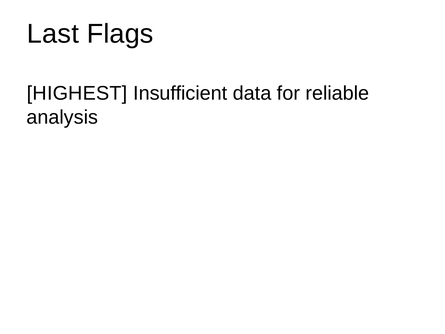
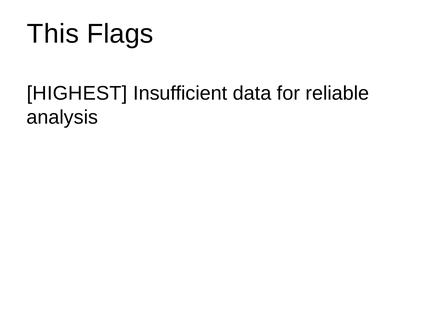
Last: Last -> This (53, 34)
